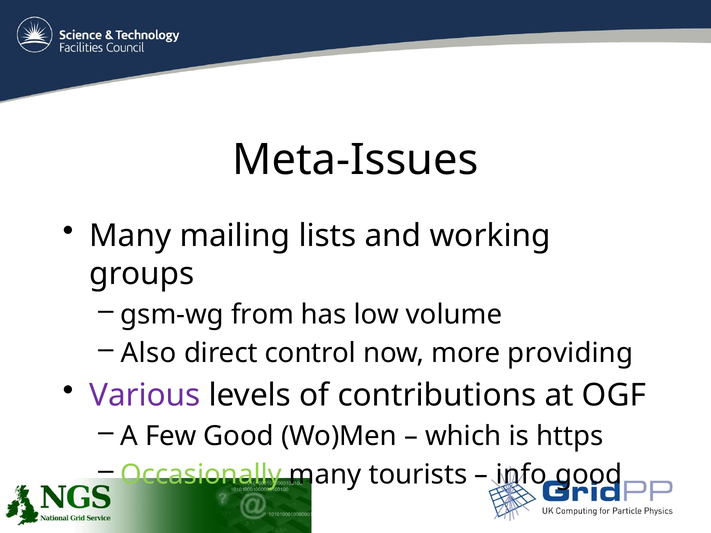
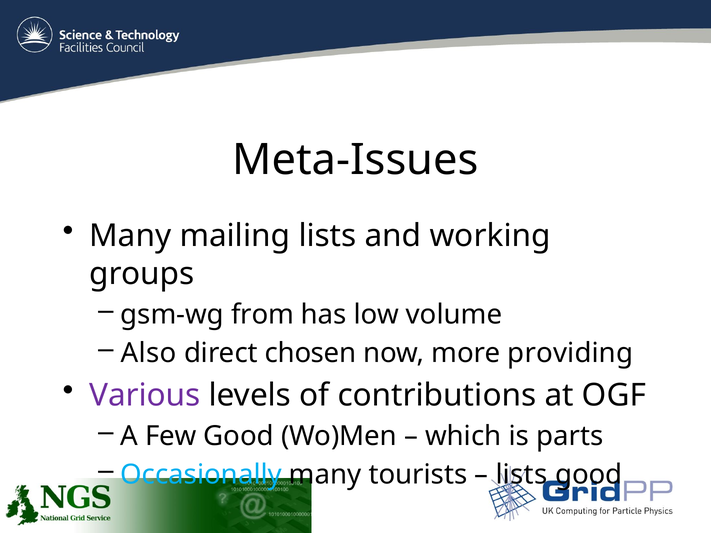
control: control -> chosen (311, 353)
https: https -> parts (570, 436)
Occasionally colour: light green -> light blue (201, 475)
info: info -> lists (521, 475)
